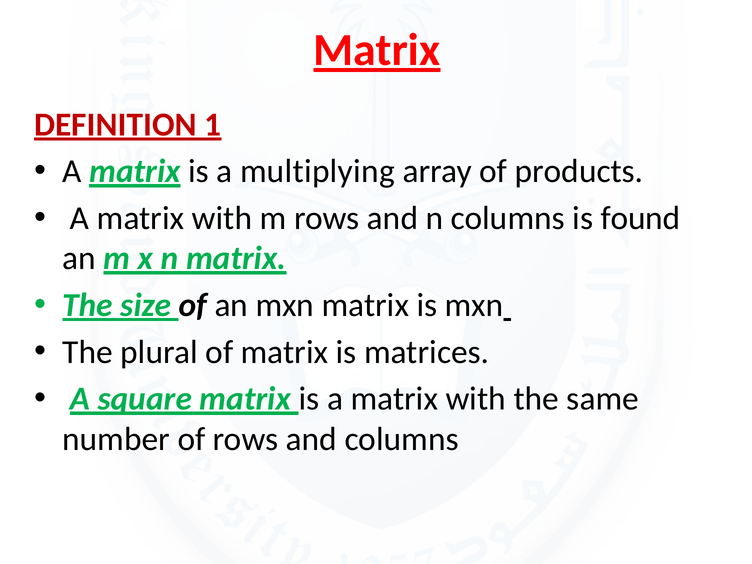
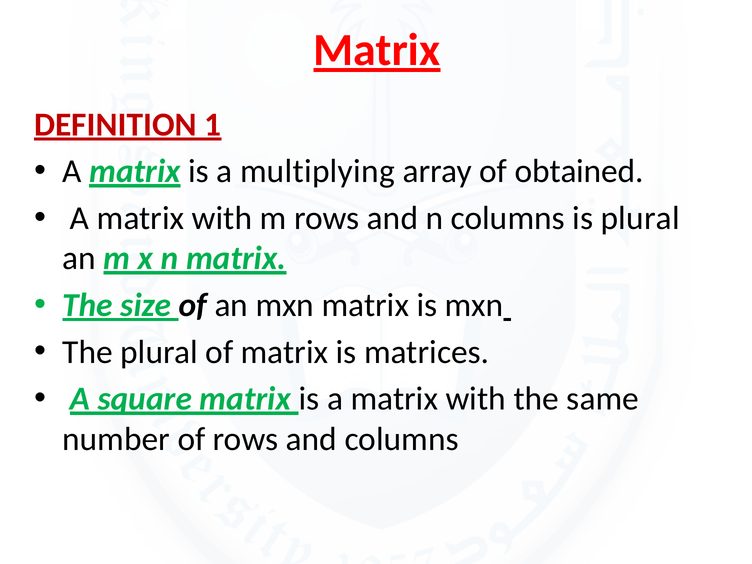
products: products -> obtained (579, 171)
is found: found -> plural (640, 218)
